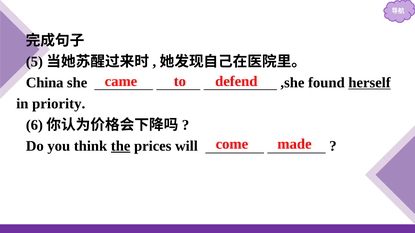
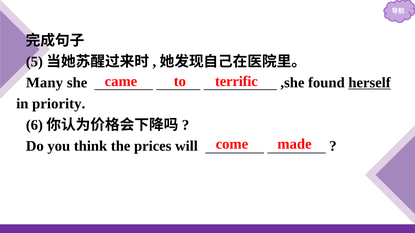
defend: defend -> terrific (236, 81)
China: China -> Many (45, 83)
the underline: present -> none (121, 146)
